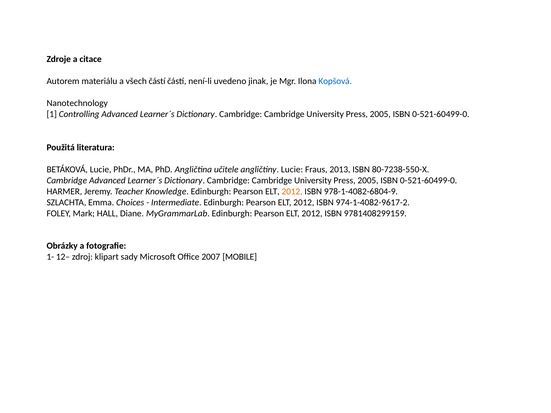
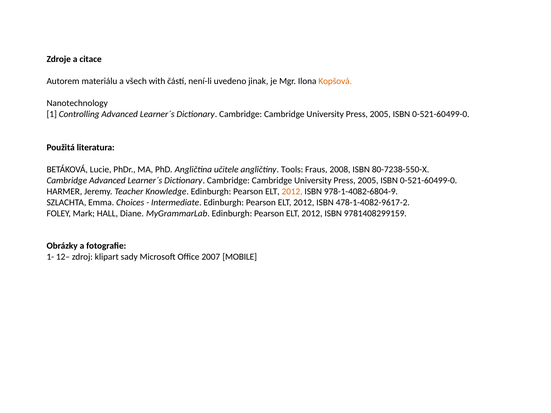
všech částí: částí -> with (157, 81)
Kopšová colour: blue -> orange (335, 81)
angličtiny Lucie: Lucie -> Tools (292, 169)
2013: 2013 -> 2008 (340, 169)
974-1-4082-9617-2: 974-1-4082-9617-2 -> 478-1-4082-9617-2 (373, 203)
